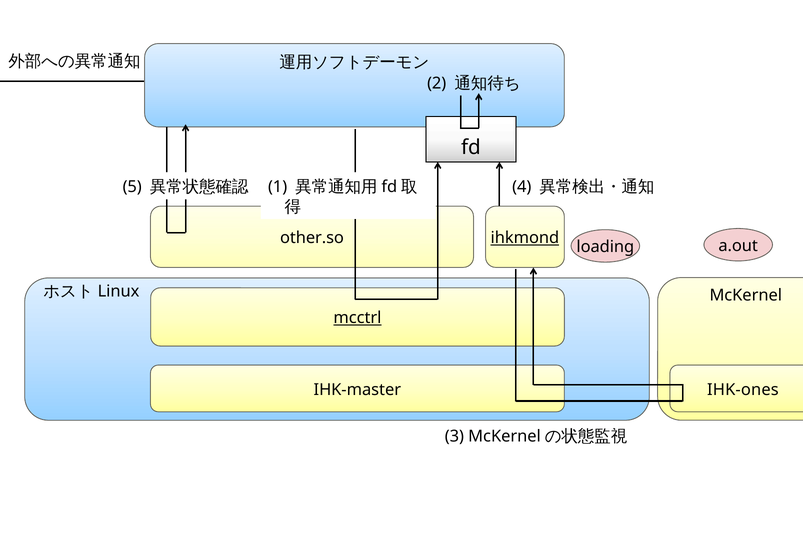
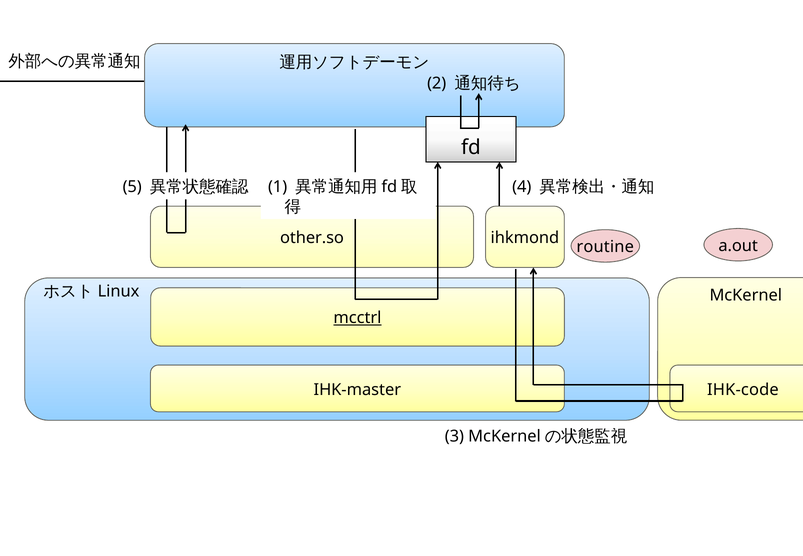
ihkmond underline: present -> none (525, 238)
loading: loading -> routine (605, 247)
IHK-ones: IHK-ones -> IHK-code (743, 390)
